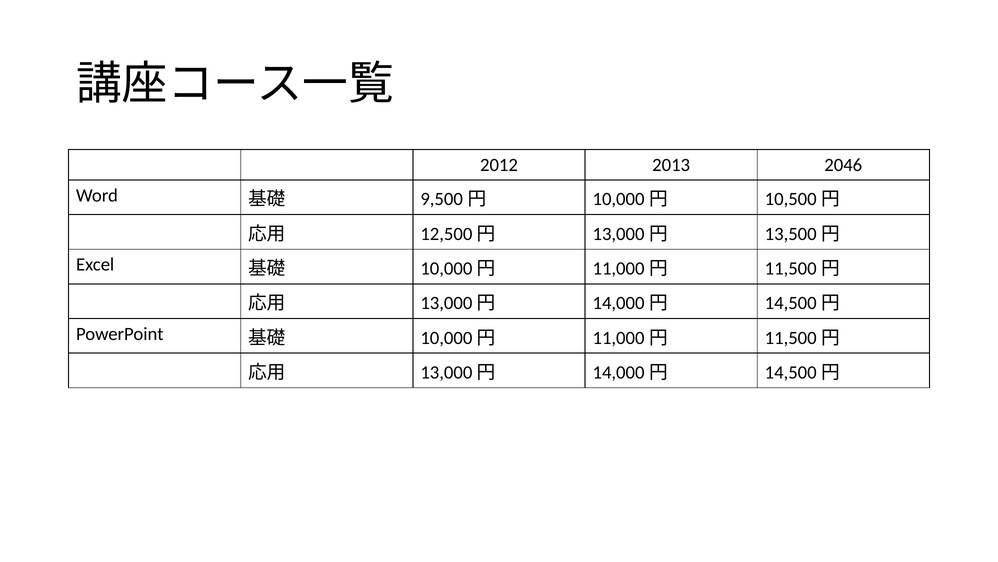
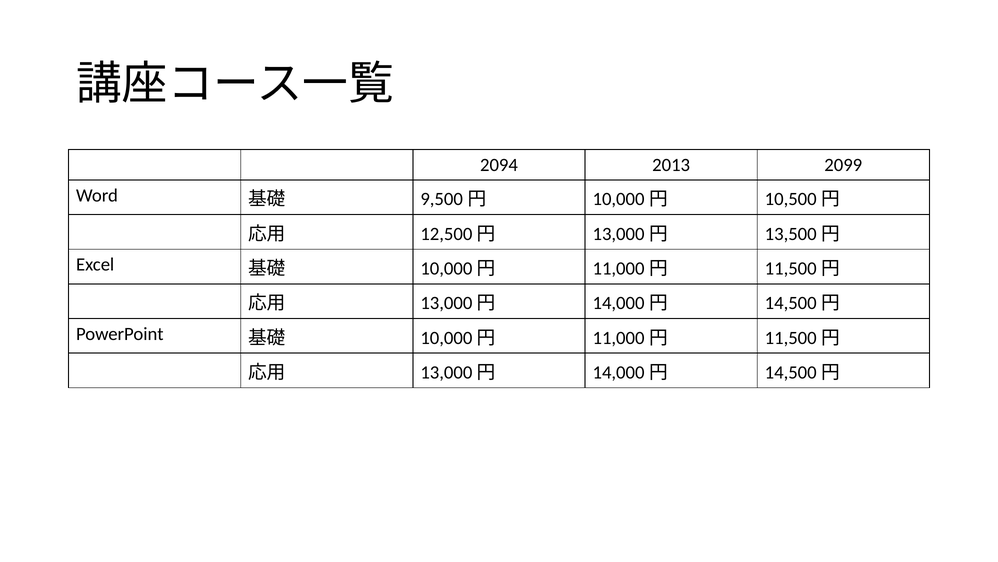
2012: 2012 -> 2094 (499, 165)
2046: 2046 -> 2099 (843, 165)
